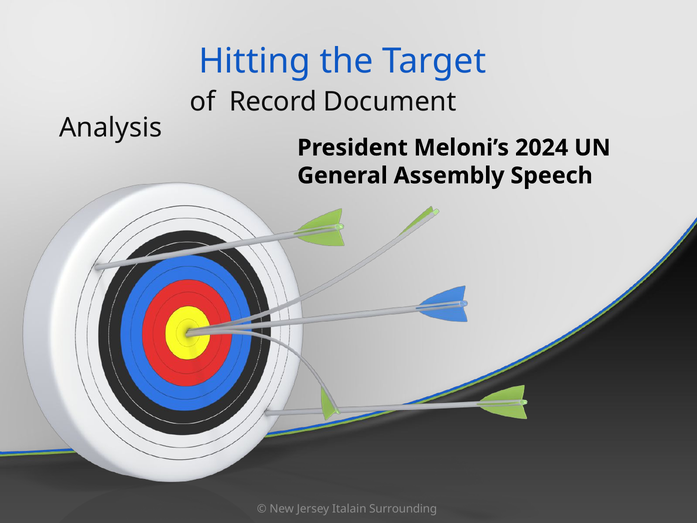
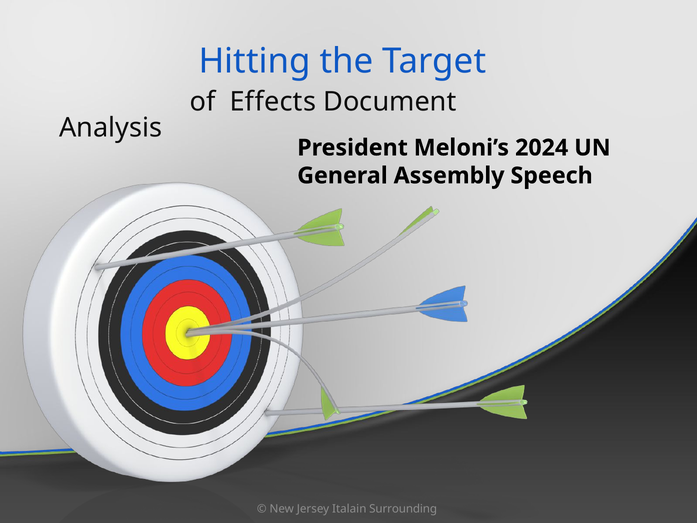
Record: Record -> Effects (273, 102)
